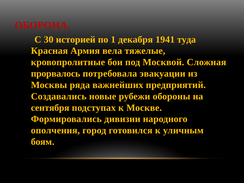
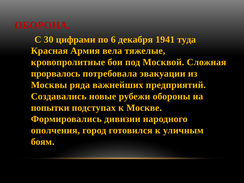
историей: историей -> цифрами (76, 39)
1: 1 -> 6 (113, 39)
сентября: сентября -> попытки (50, 108)
